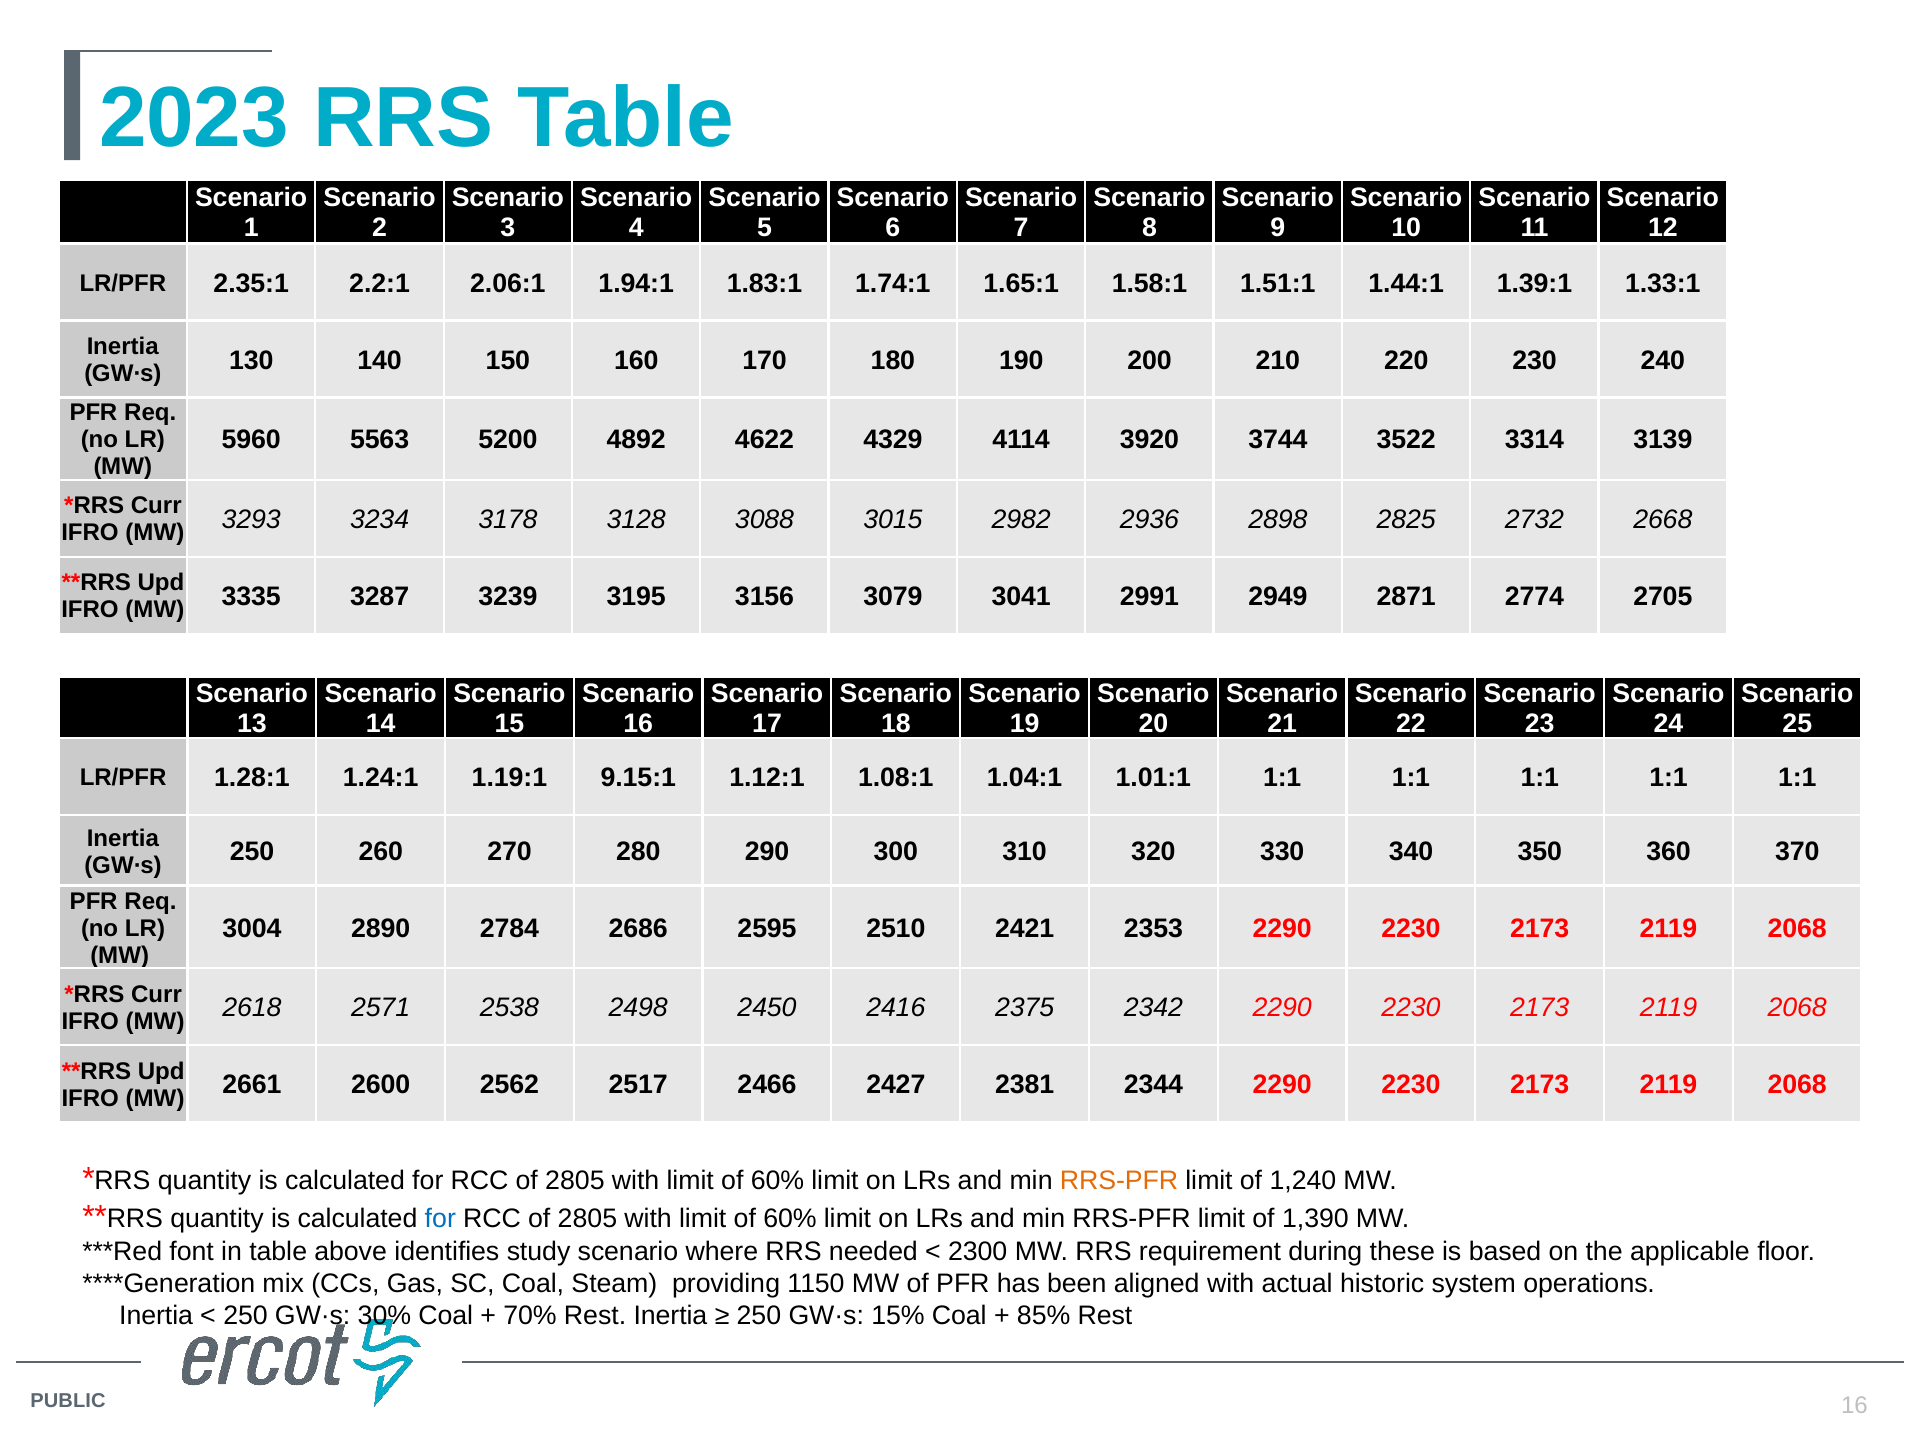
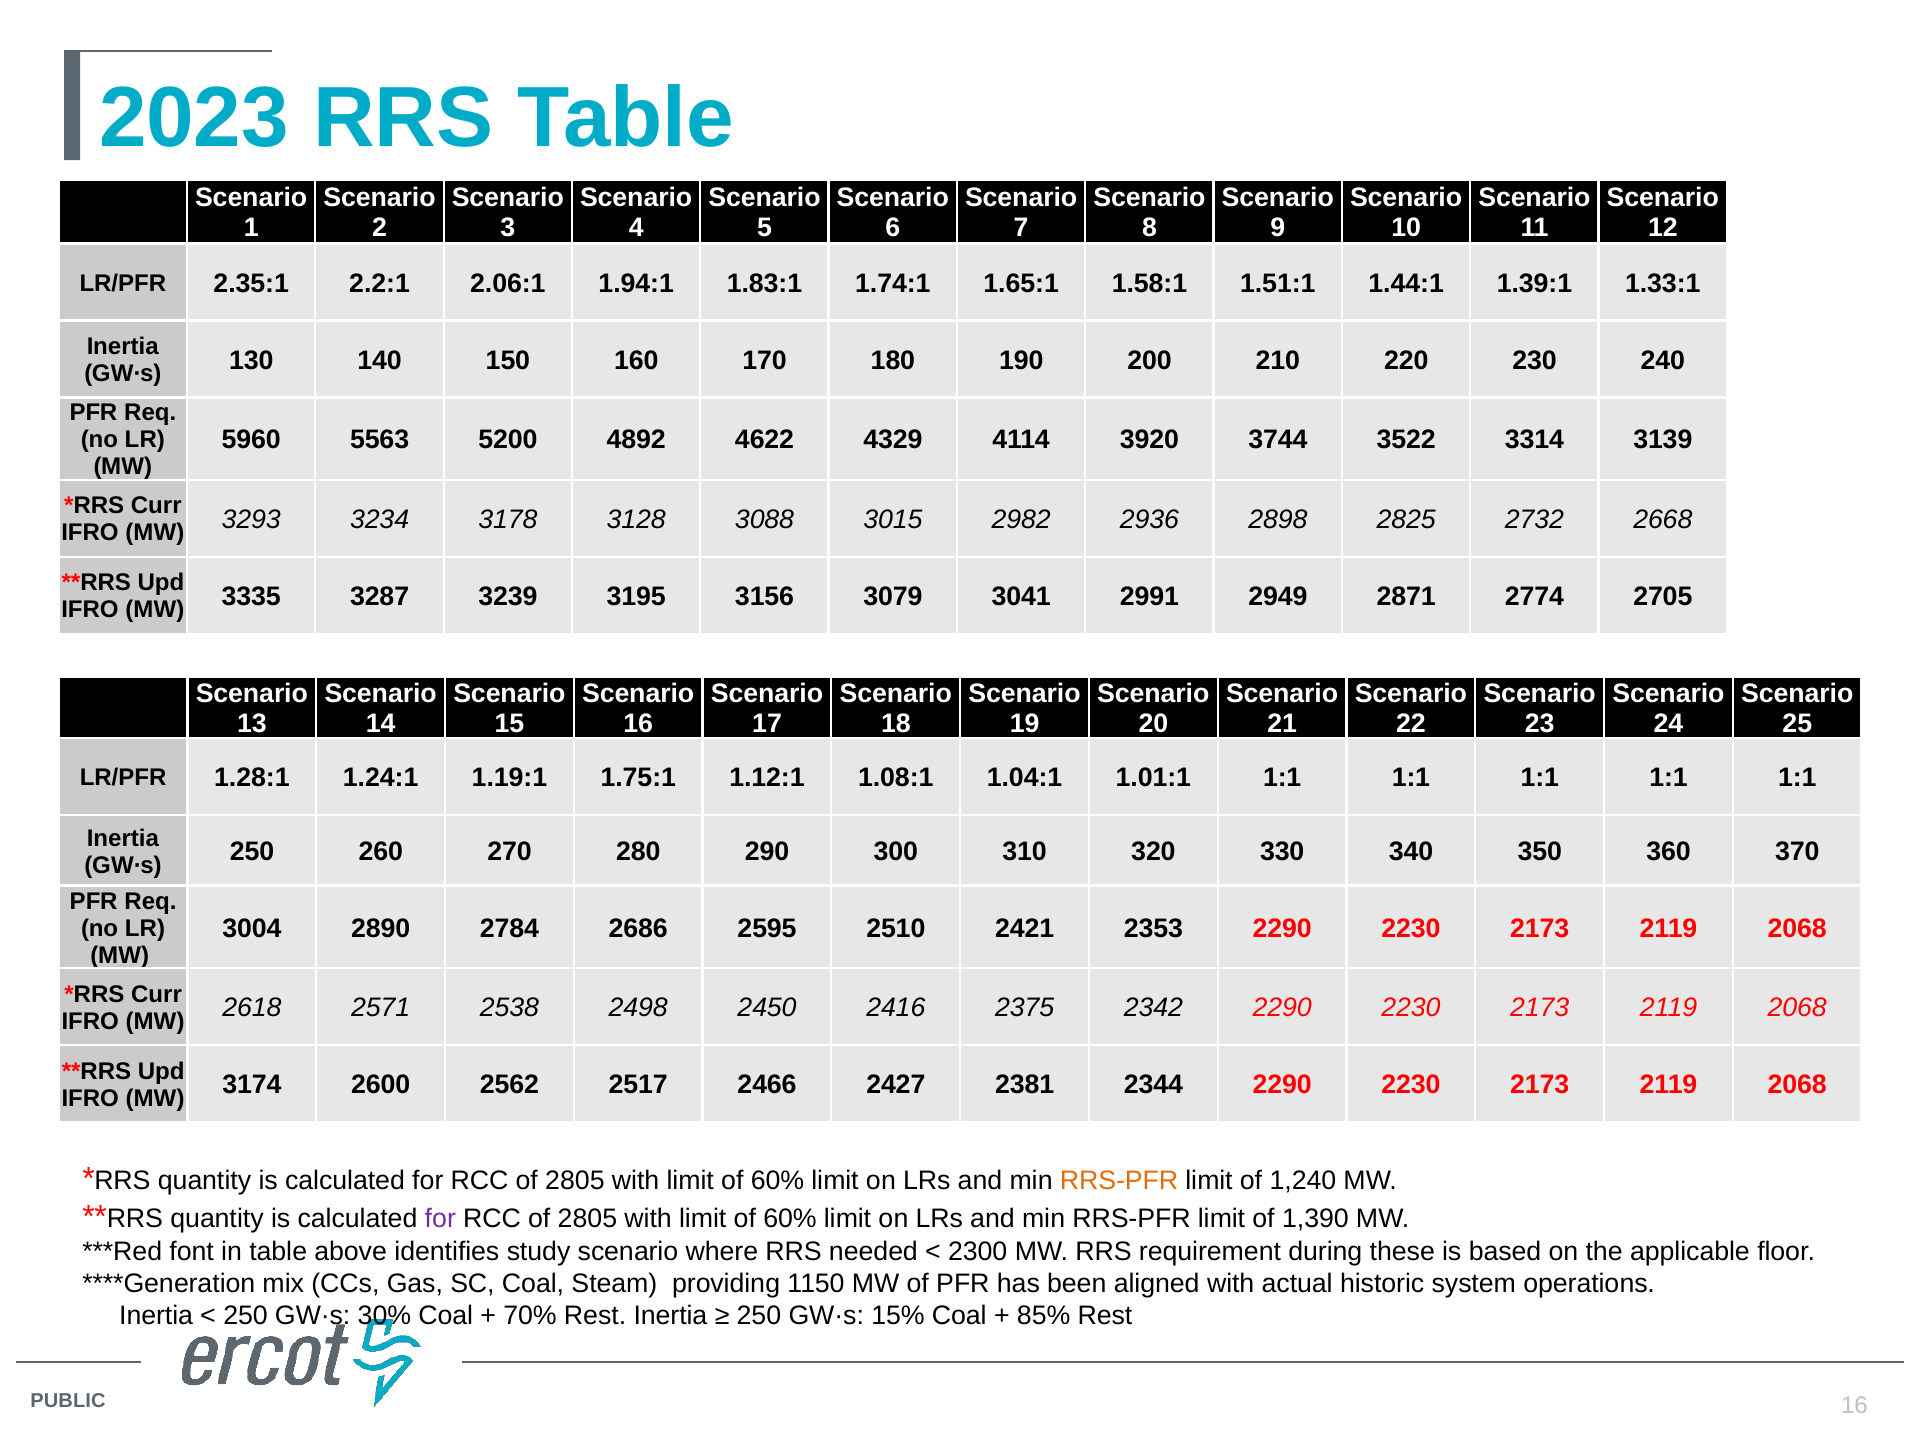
9.15:1: 9.15:1 -> 1.75:1 (638, 778)
2661: 2661 -> 3174 (252, 1085)
for colour: blue -> purple (440, 1219)
